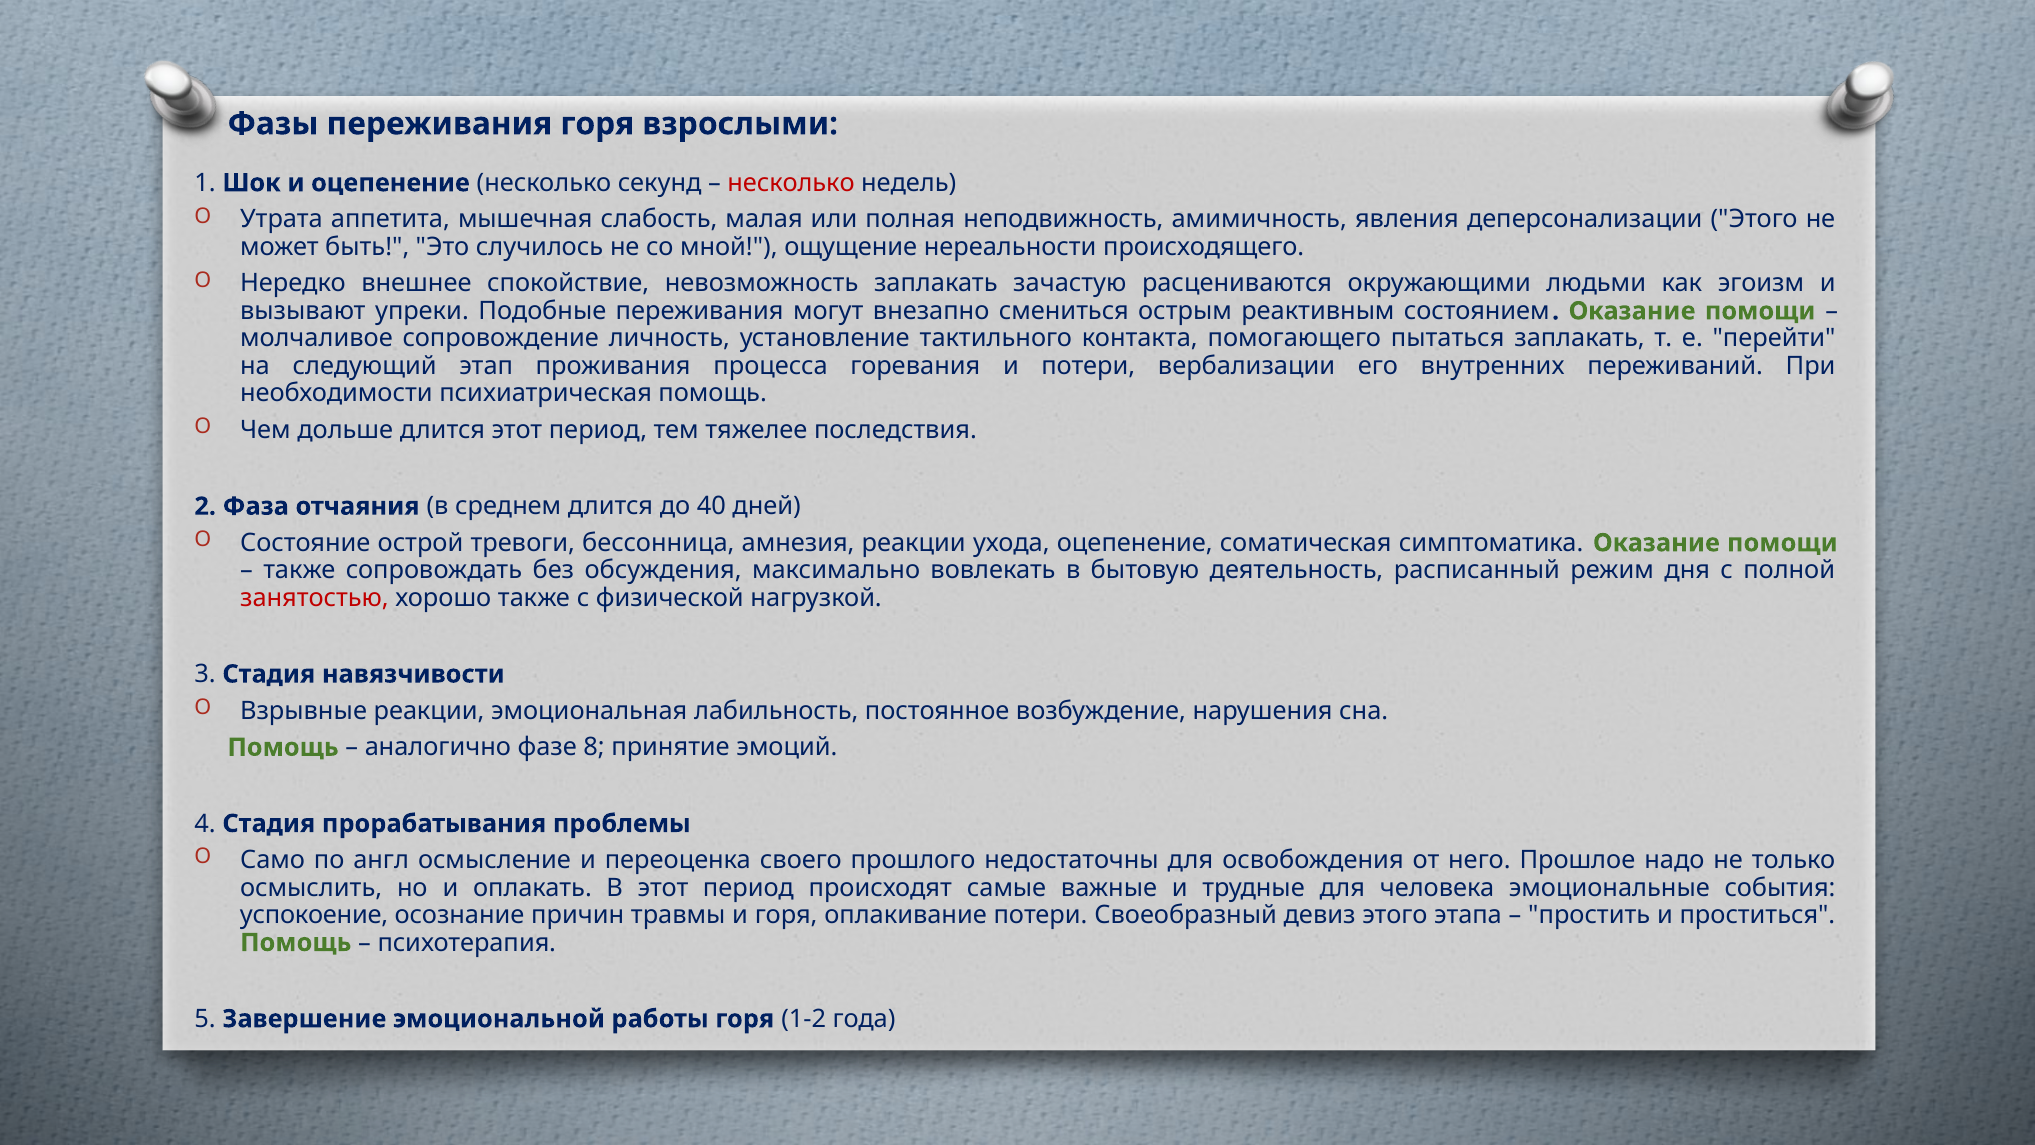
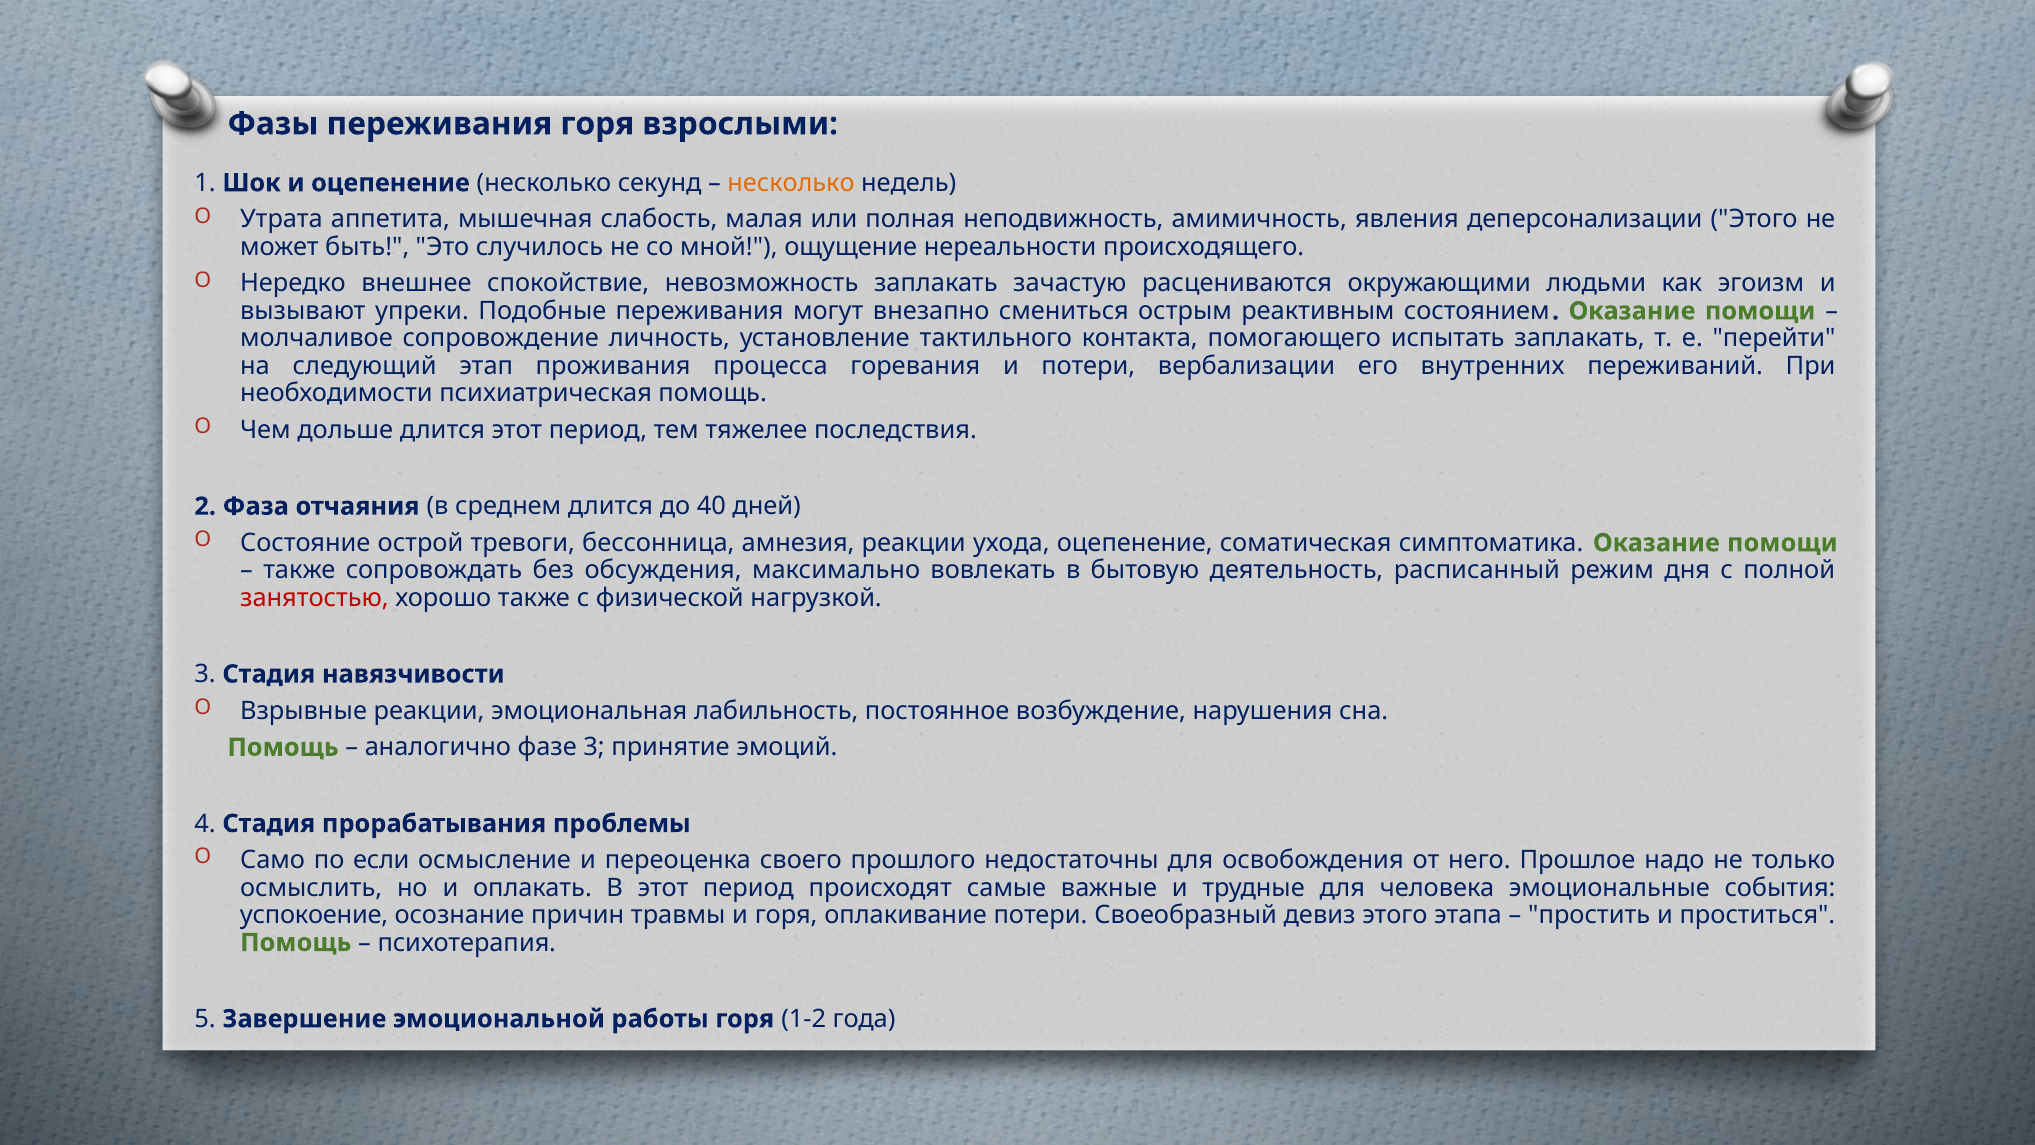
несколько colour: red -> orange (791, 183)
пытаться: пытаться -> испытать (1448, 338)
фазе 8: 8 -> 3 (594, 747)
англ: англ -> если (381, 860)
